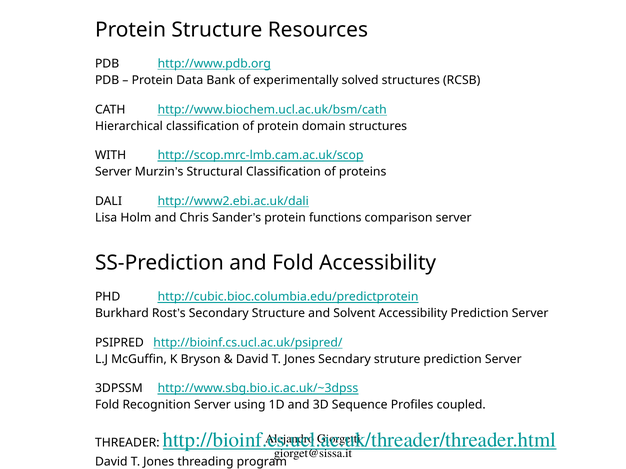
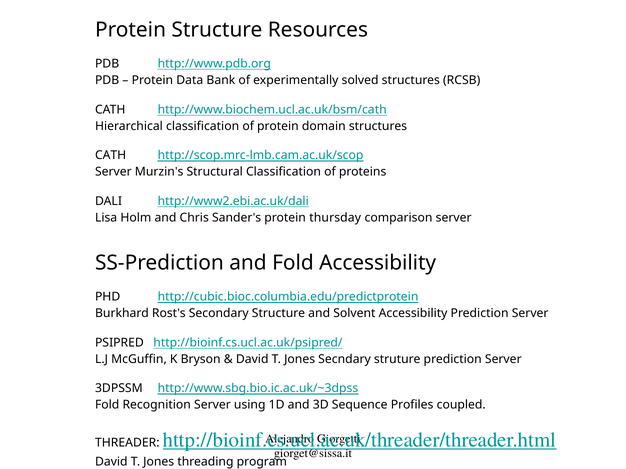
WITH: WITH -> CATH (111, 155)
functions: functions -> thursday (335, 218)
